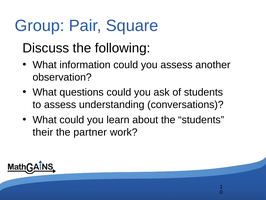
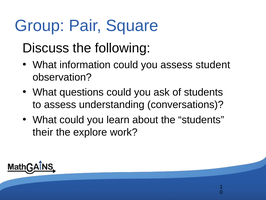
another: another -> student (213, 65)
partner: partner -> explore (90, 132)
